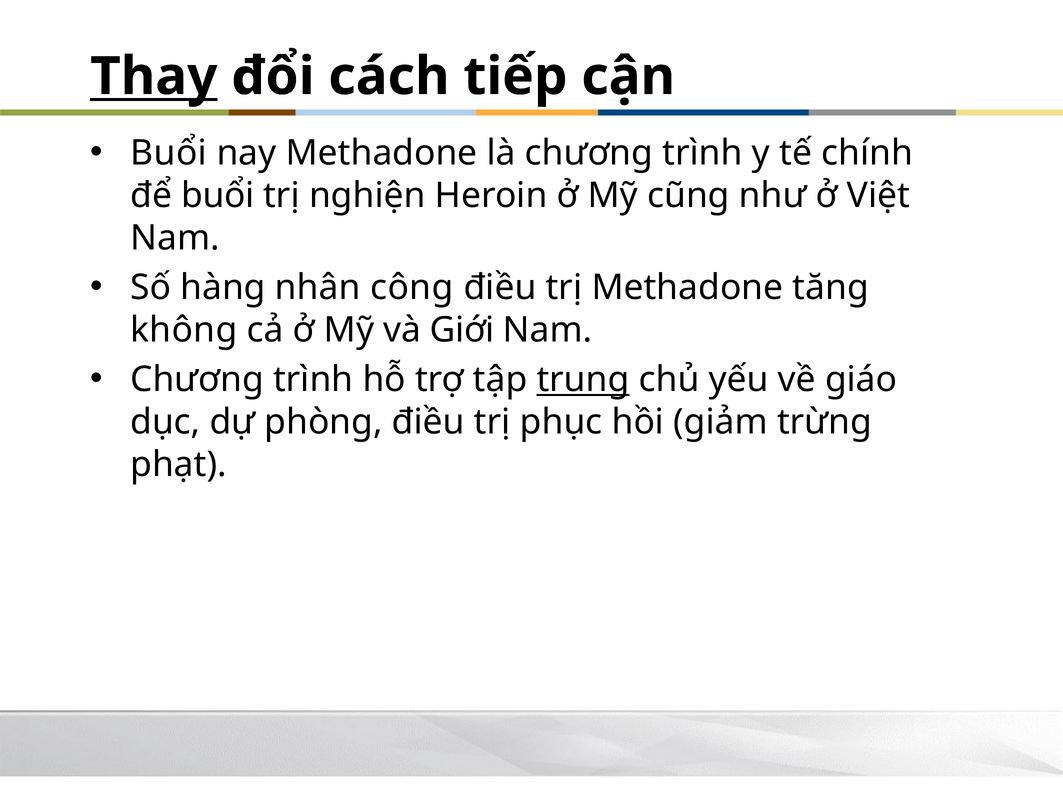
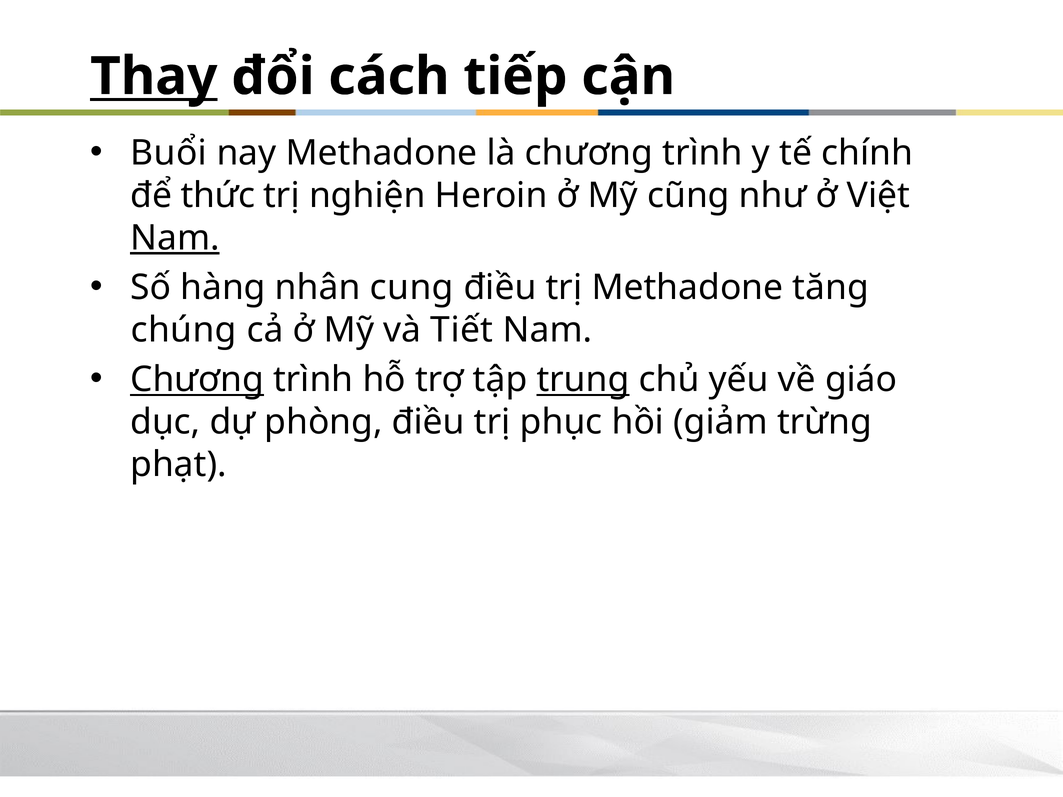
để buổi: buổi -> thức (218, 196)
Nam underline: none -> present (175, 238)
công: công -> cung (412, 288)
không: không -> chúng (184, 330)
Giới: Giới -> Tiết (462, 330)
Chương underline: none -> present (197, 380)
